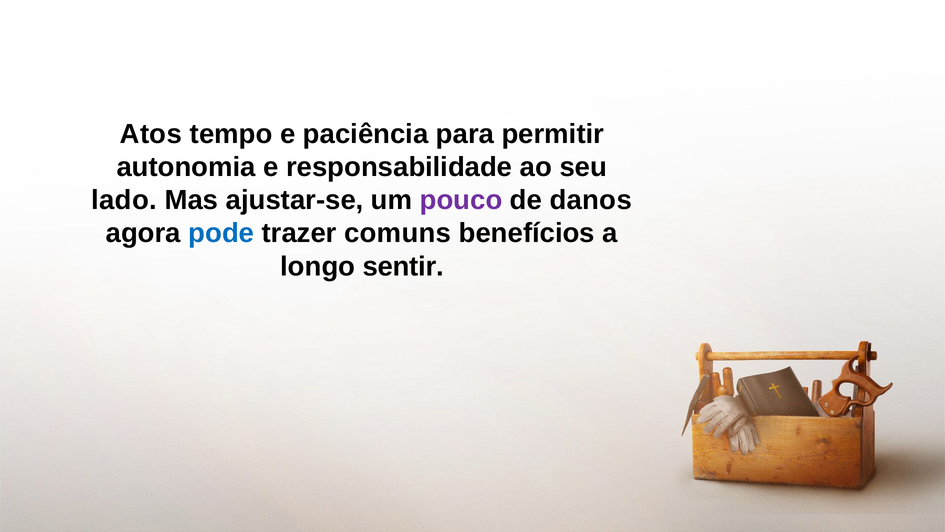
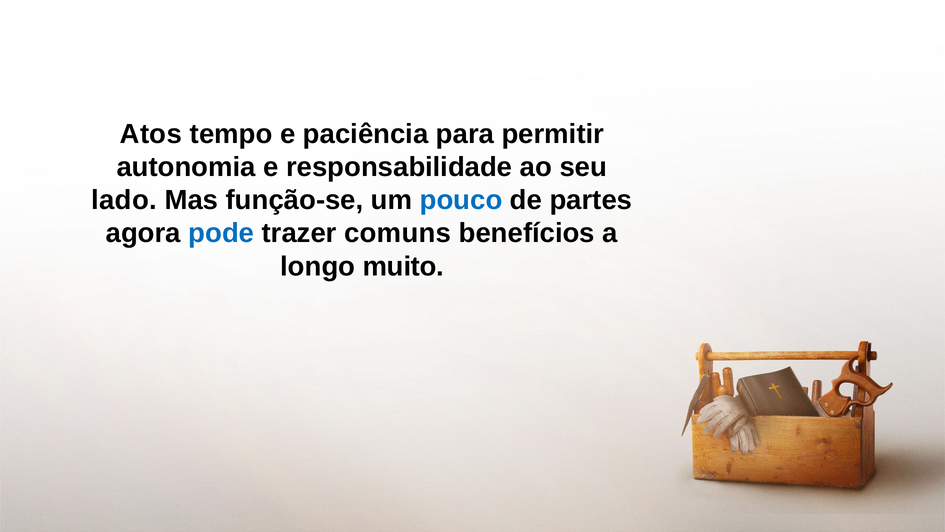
ajustar-se: ajustar-se -> função-se (295, 200)
pouco colour: purple -> blue (461, 200)
danos: danos -> partes (591, 200)
sentir: sentir -> muito (403, 266)
